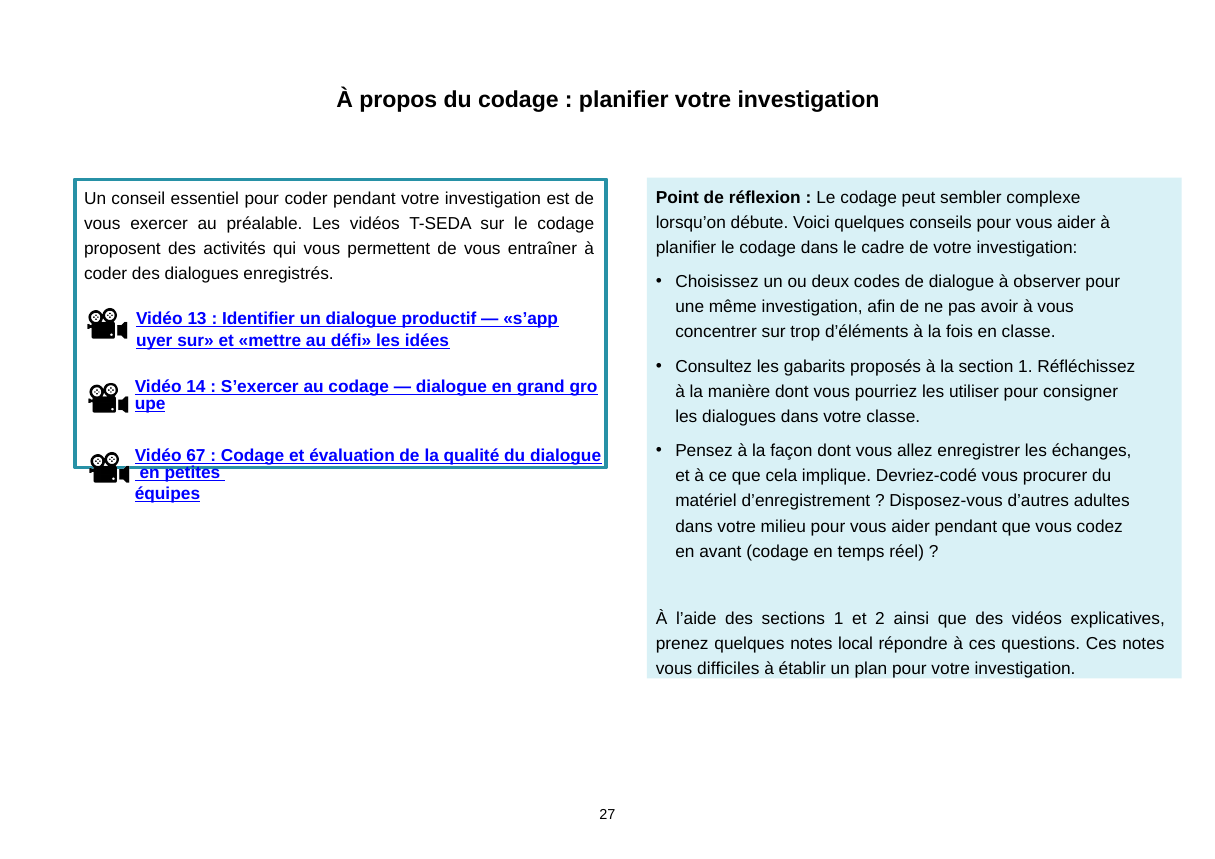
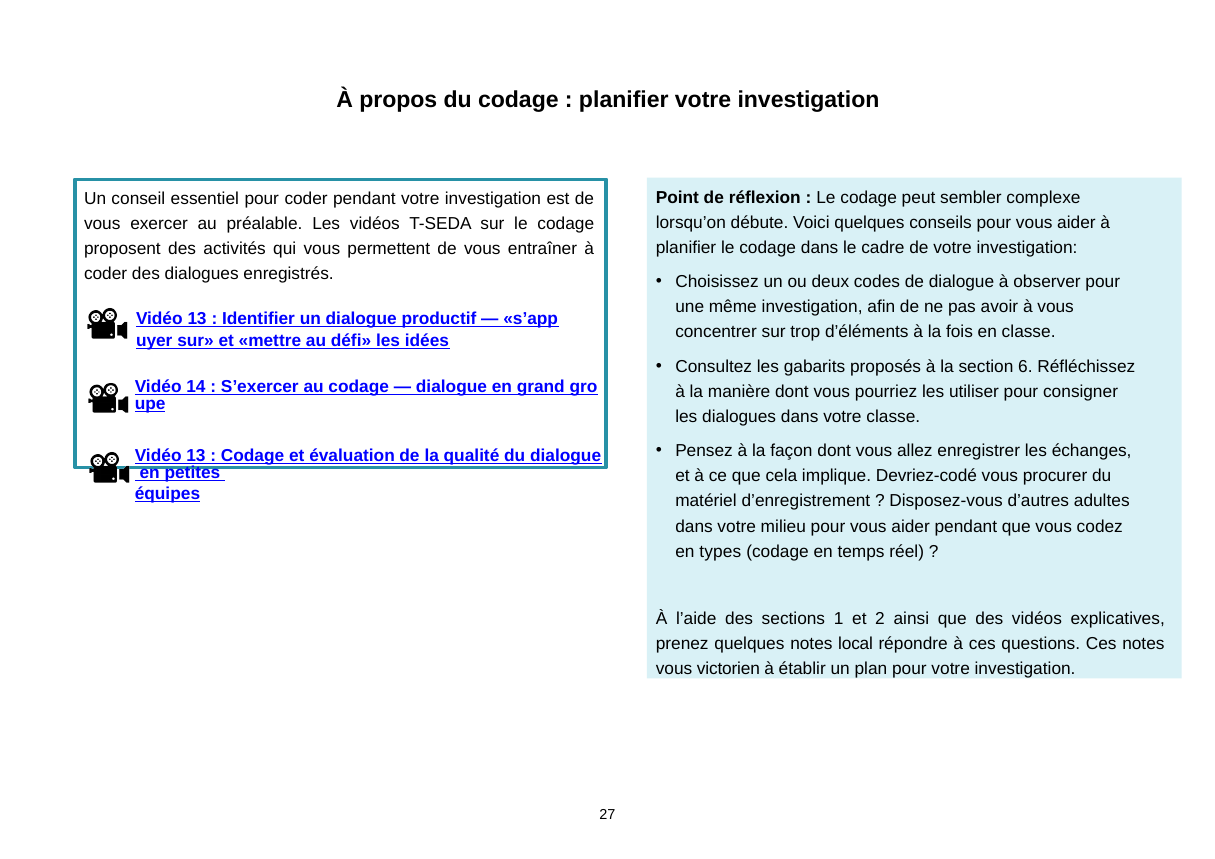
section 1: 1 -> 6 (1025, 367)
67: 67 -> 13 (196, 456)
avant: avant -> types (720, 552)
difficiles: difficiles -> victorien (728, 670)
